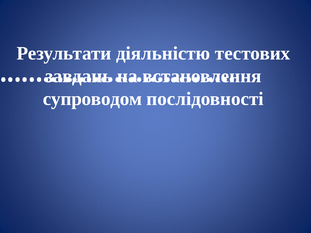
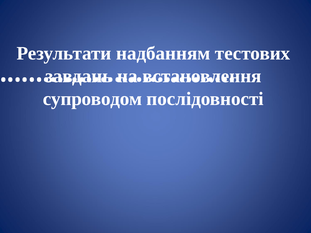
діяльністю: діяльністю -> надбанням (163, 53)
